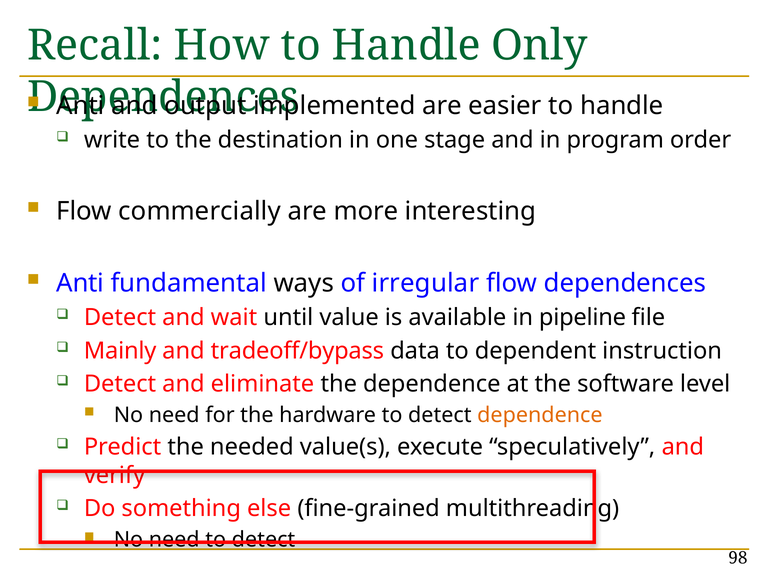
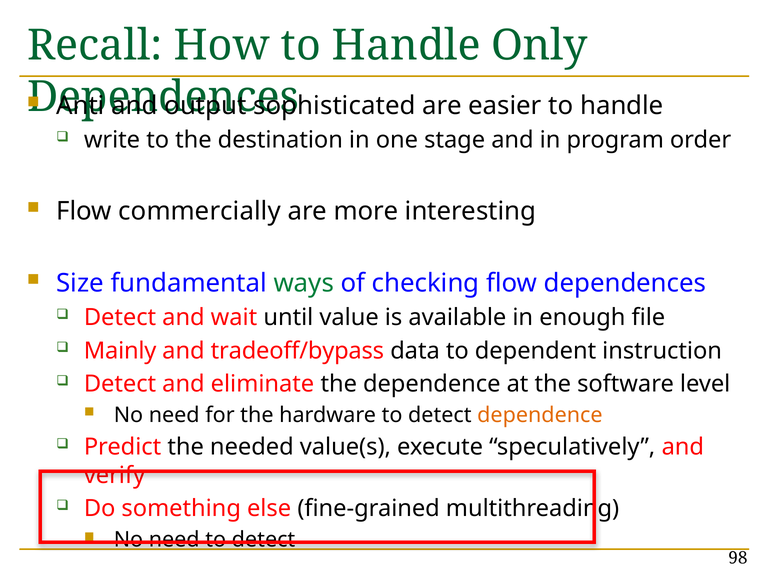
implemented: implemented -> sophisticated (334, 106)
Anti: Anti -> Size (80, 283)
ways colour: black -> green (304, 283)
irregular: irregular -> checking (426, 283)
pipeline: pipeline -> enough (582, 318)
